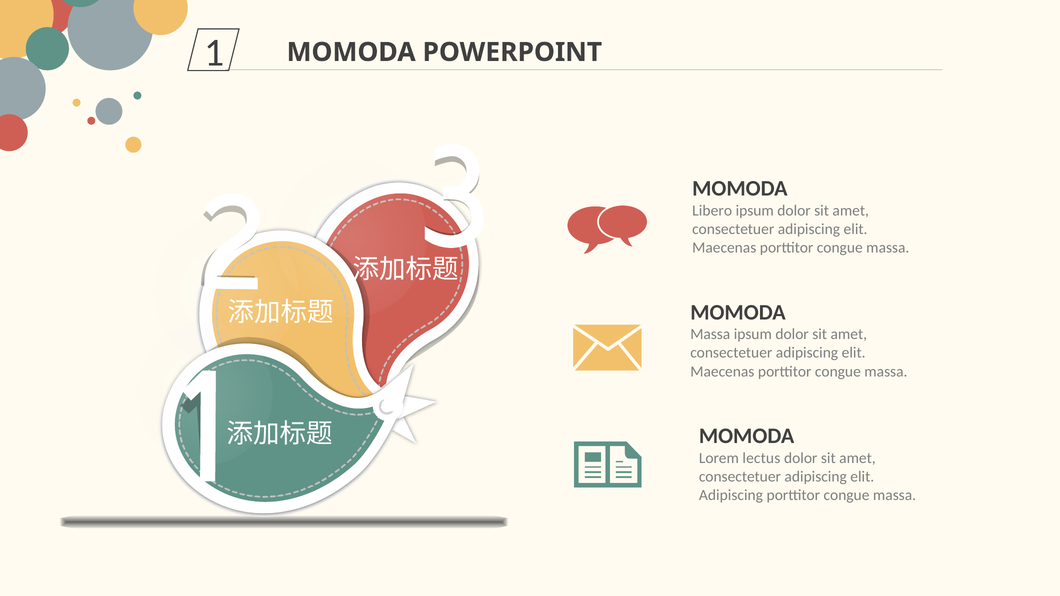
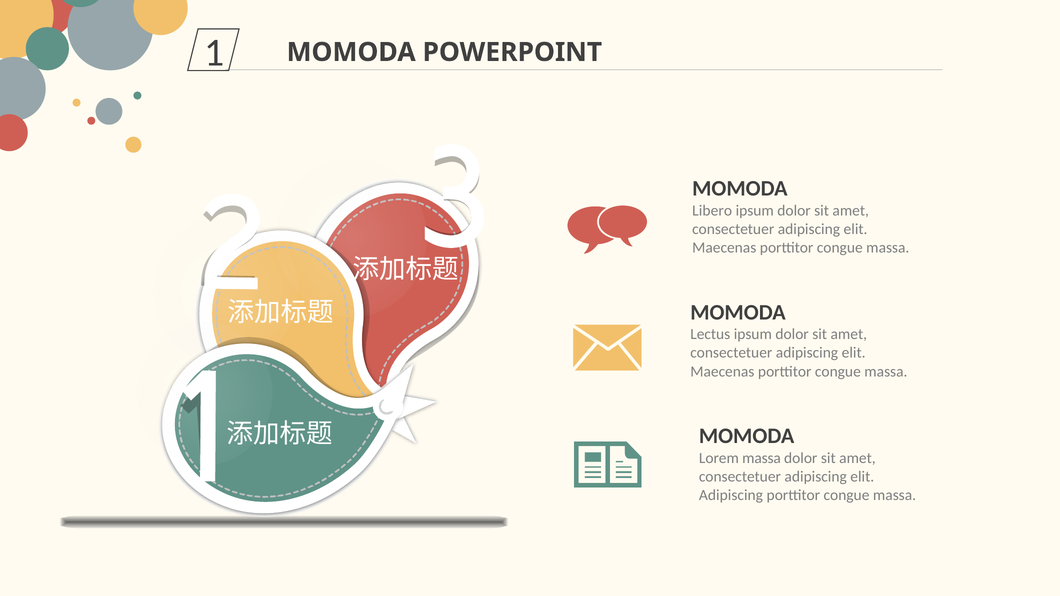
Massa: Massa -> Lectus (710, 334)
Lorem lectus: lectus -> massa (762, 458)
